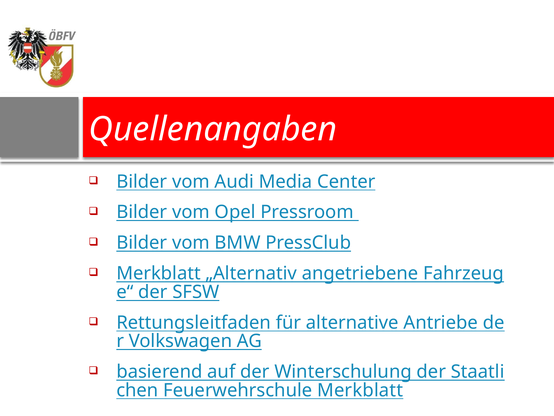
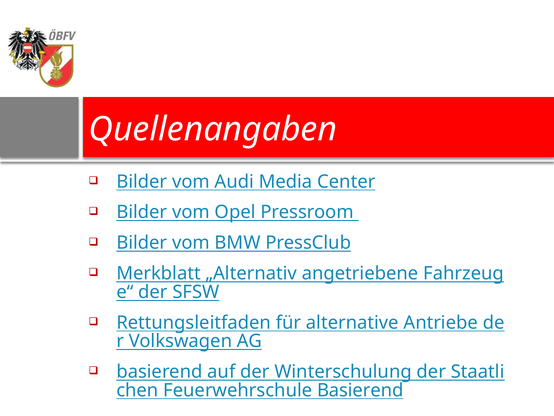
Feuerwehrschule Merkblatt: Merkblatt -> Basierend (360, 390)
